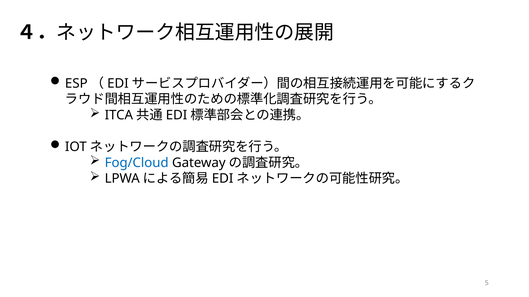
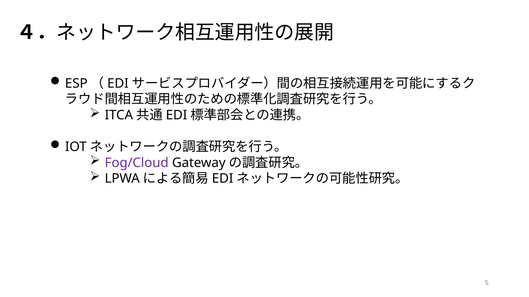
Fog/Cloud colour: blue -> purple (137, 163)
